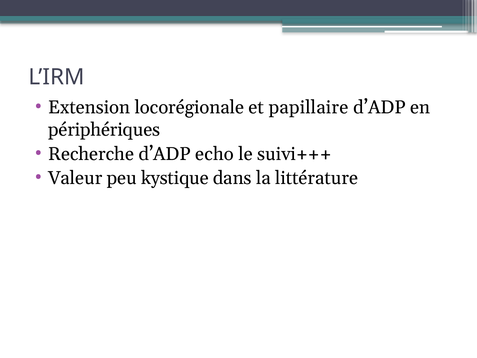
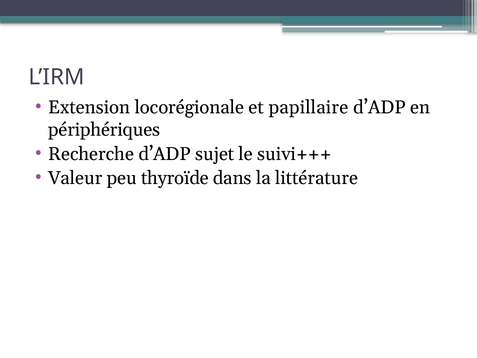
echo: echo -> sujet (215, 154)
kystique: kystique -> thyroïde (175, 178)
